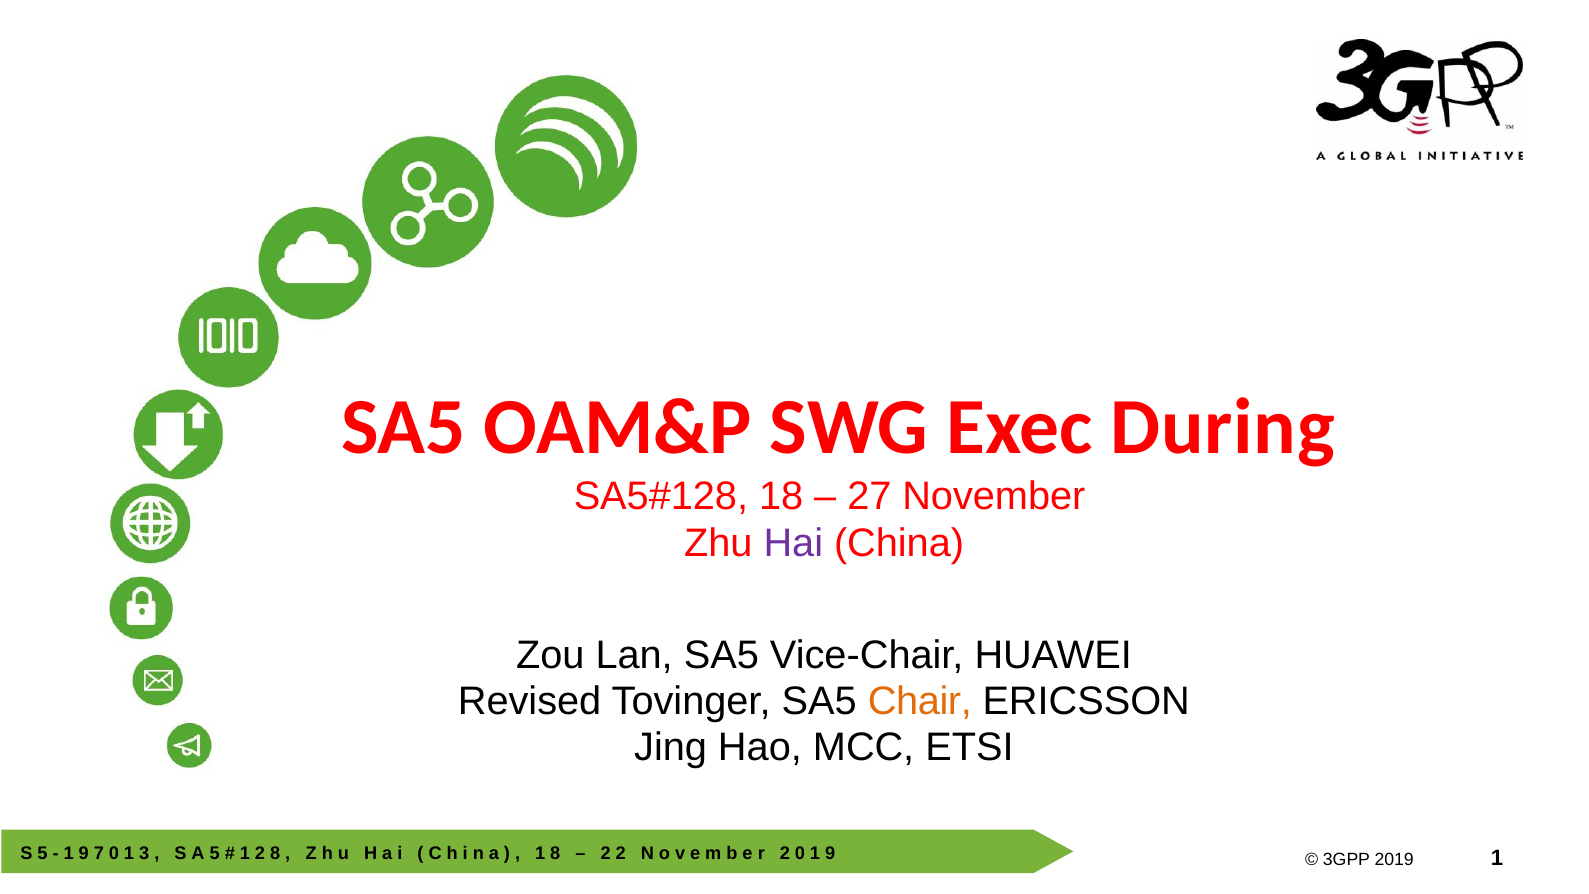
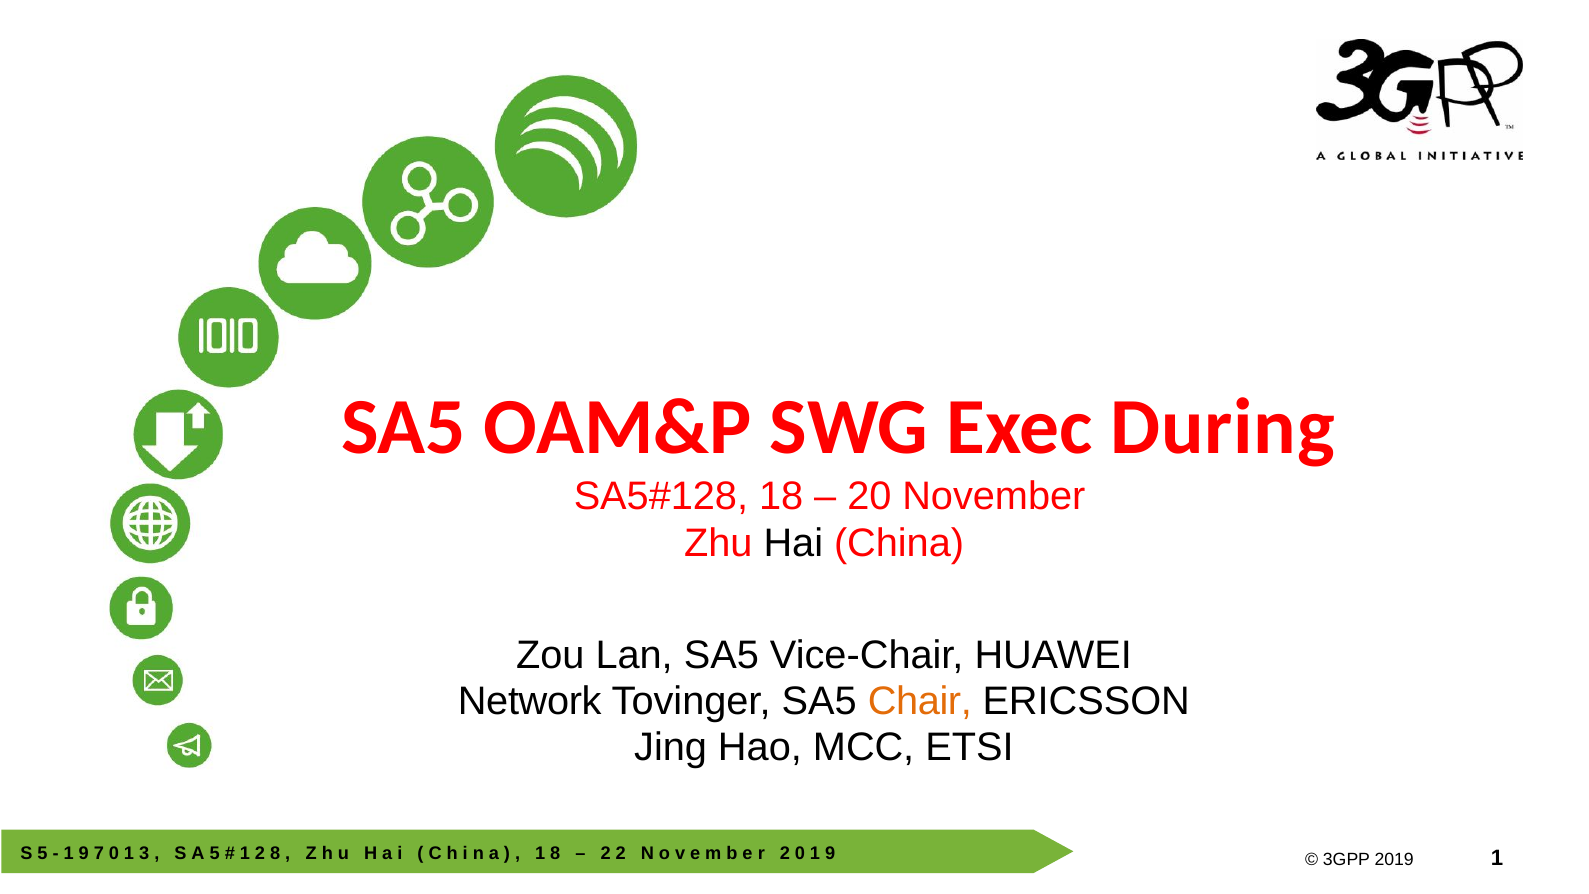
27: 27 -> 20 (869, 496)
Hai colour: purple -> black (793, 544)
Revised: Revised -> Network (530, 701)
